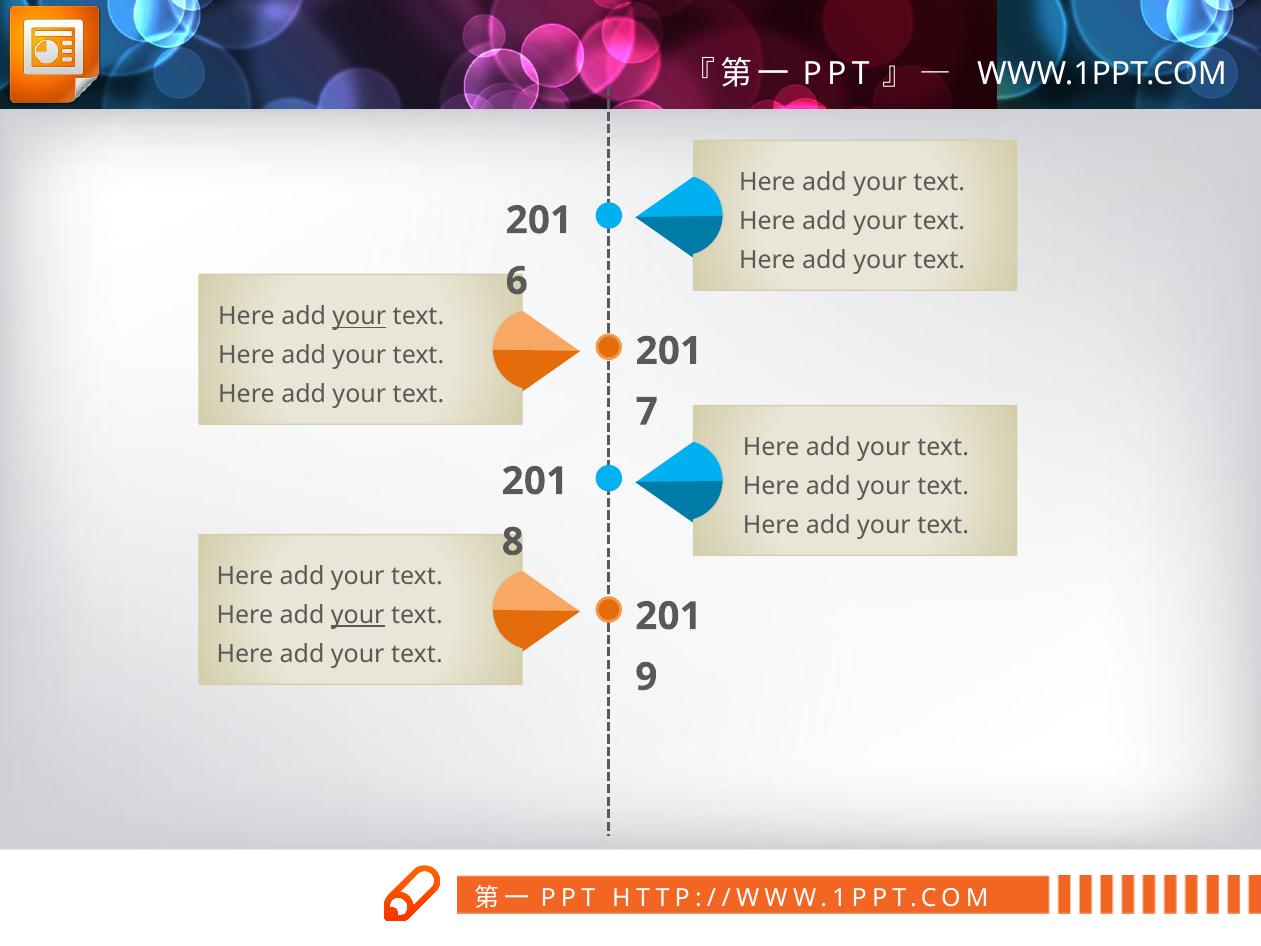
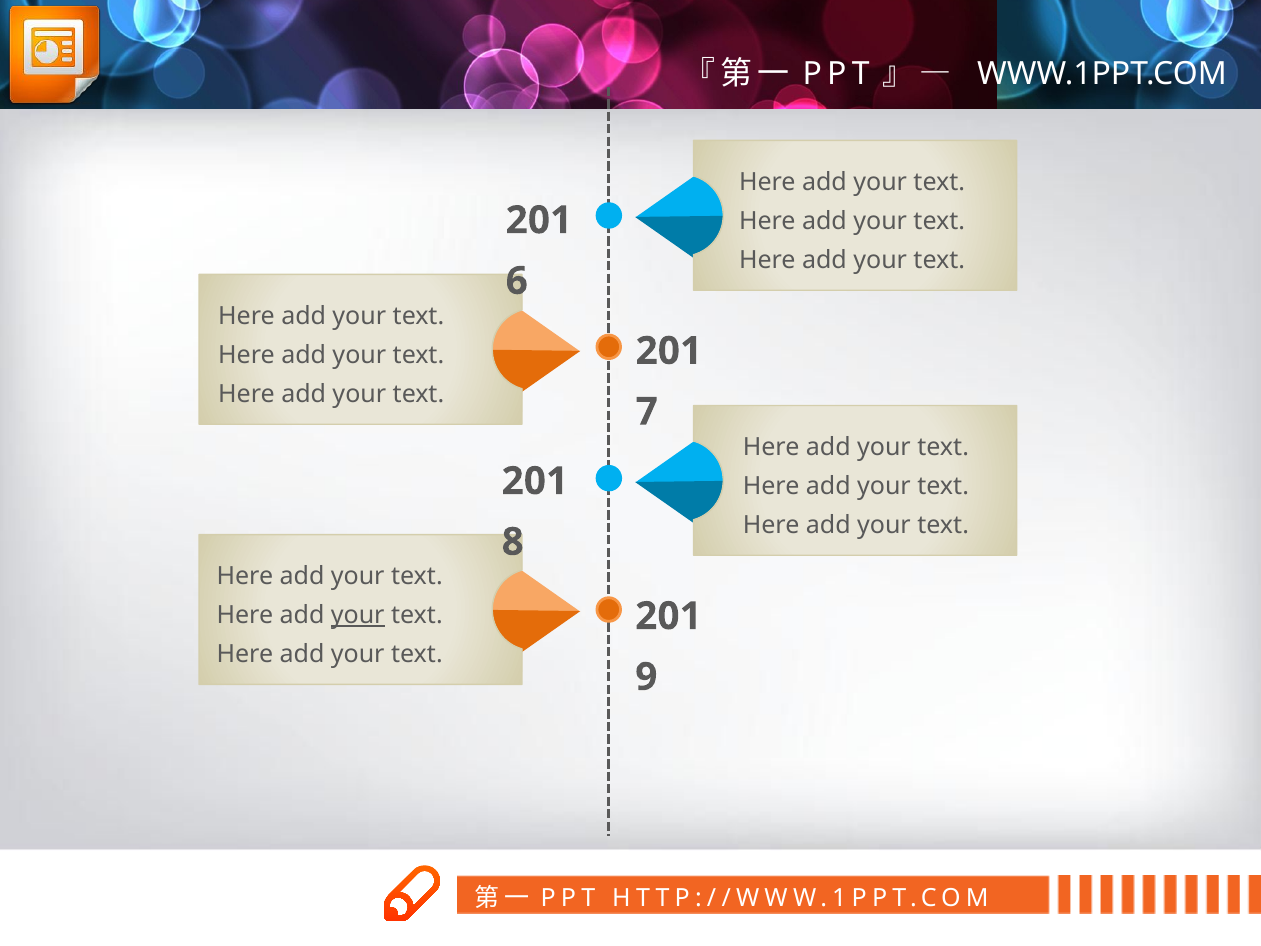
your underline: present -> none (359, 316)
